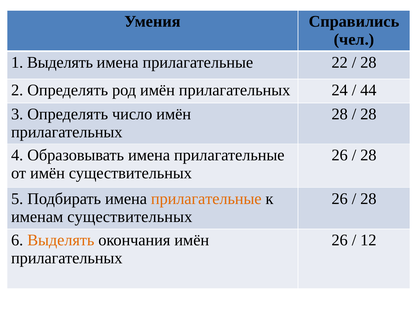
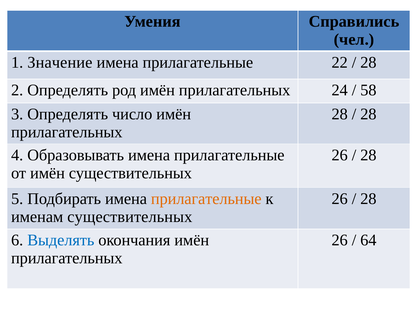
1 Выделять: Выделять -> Значение (60, 62)
44: 44 -> 58 (368, 90)
Выделять colour: orange -> blue (61, 240)
12: 12 -> 64 (368, 240)
